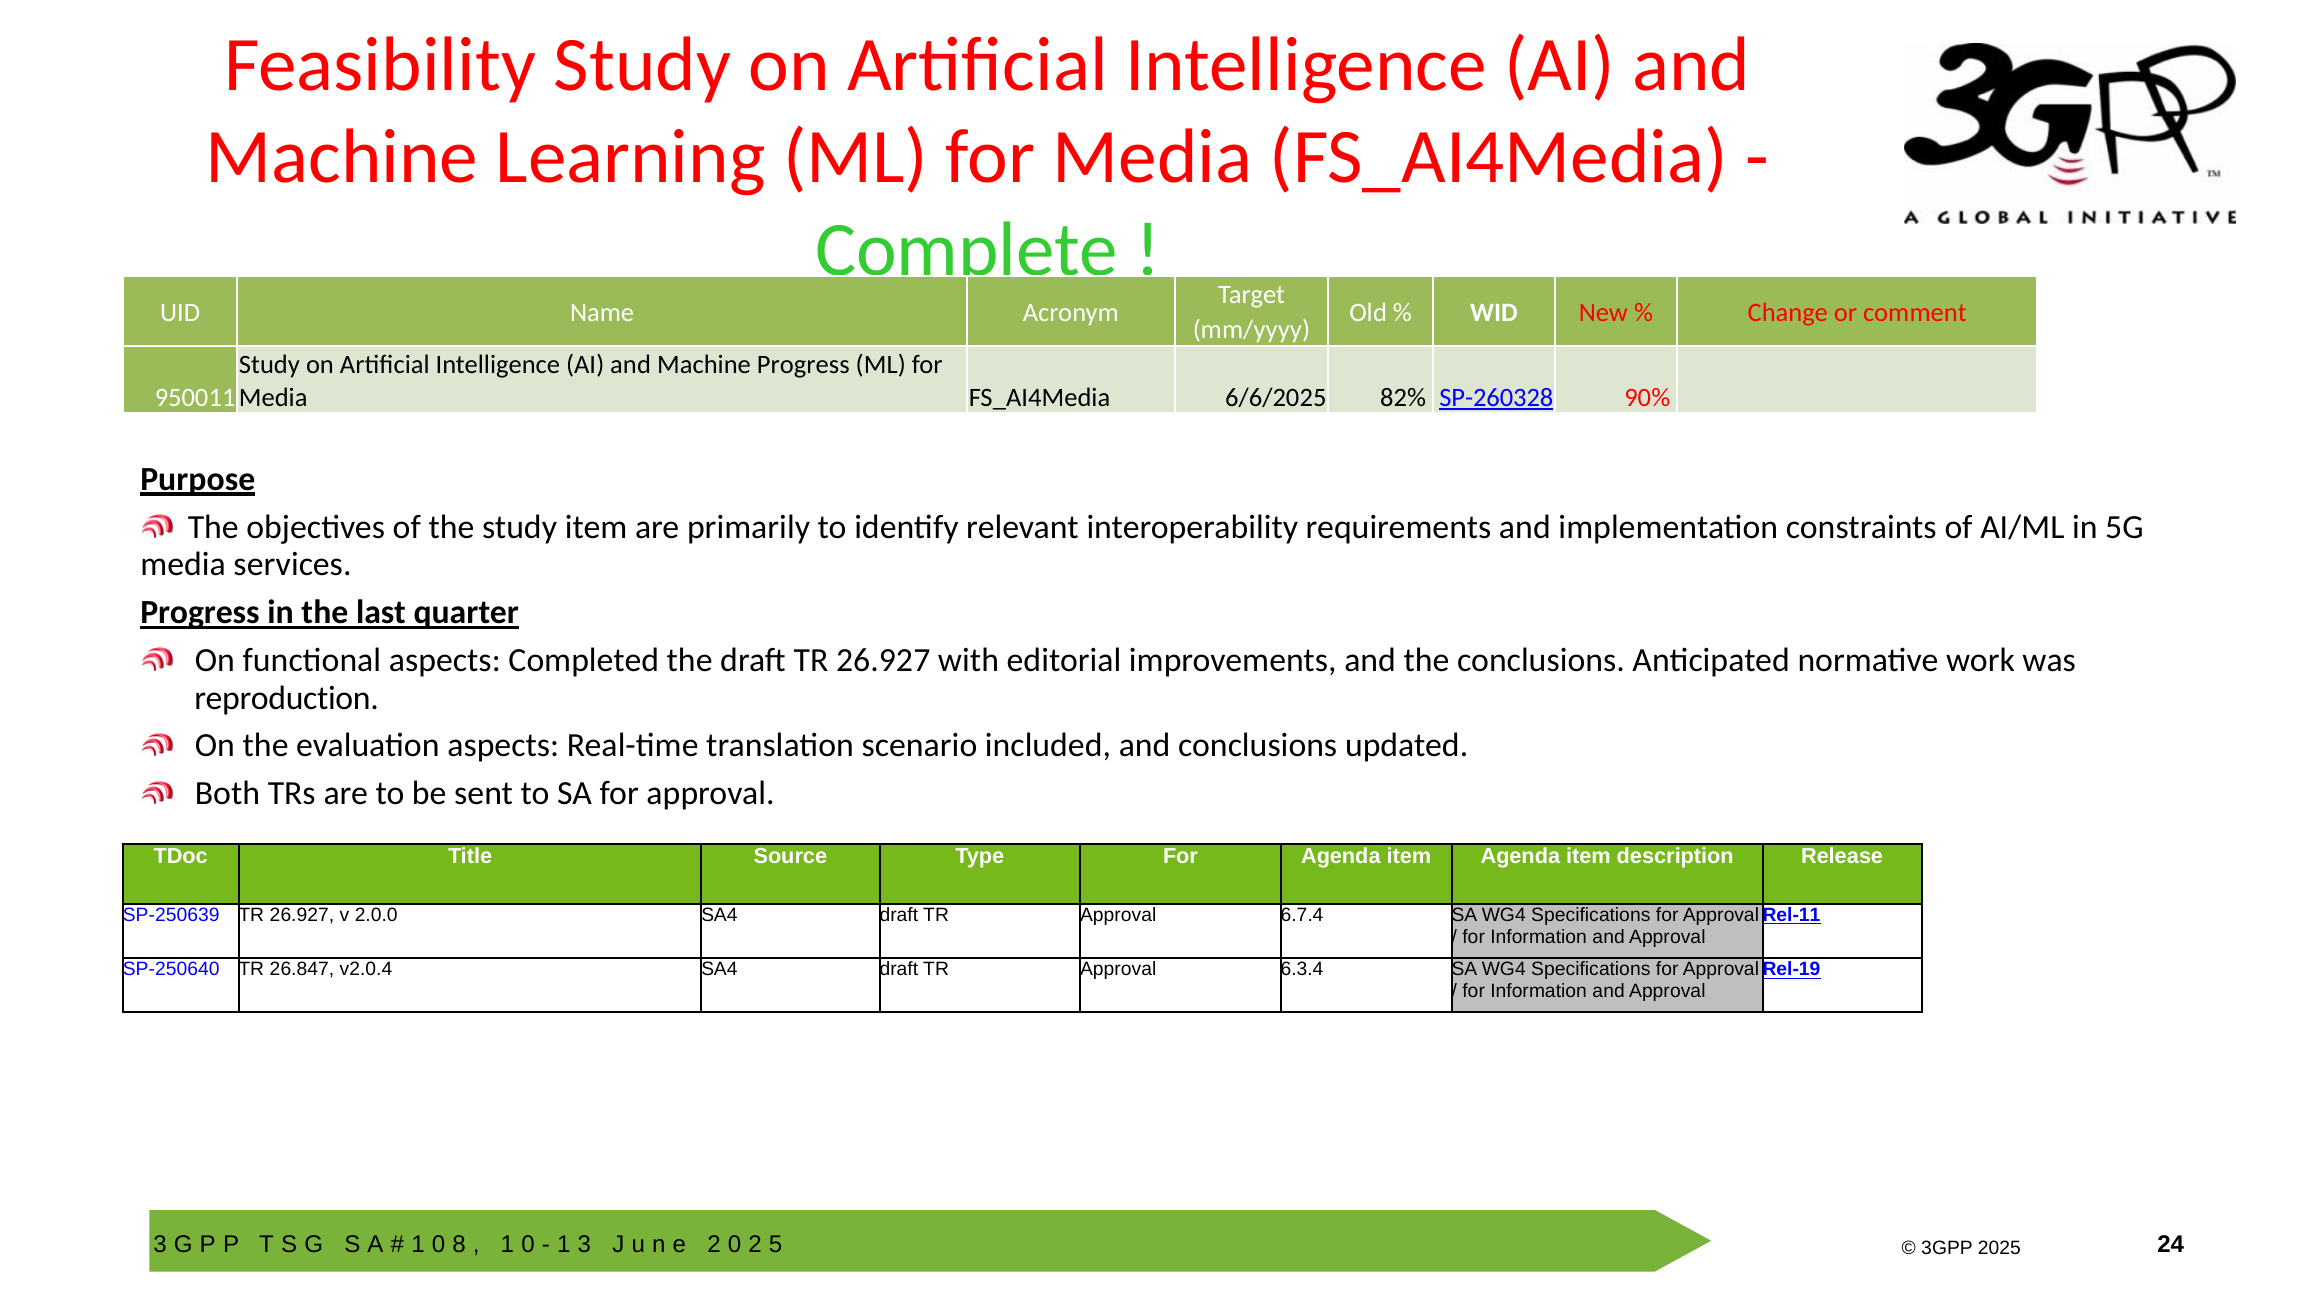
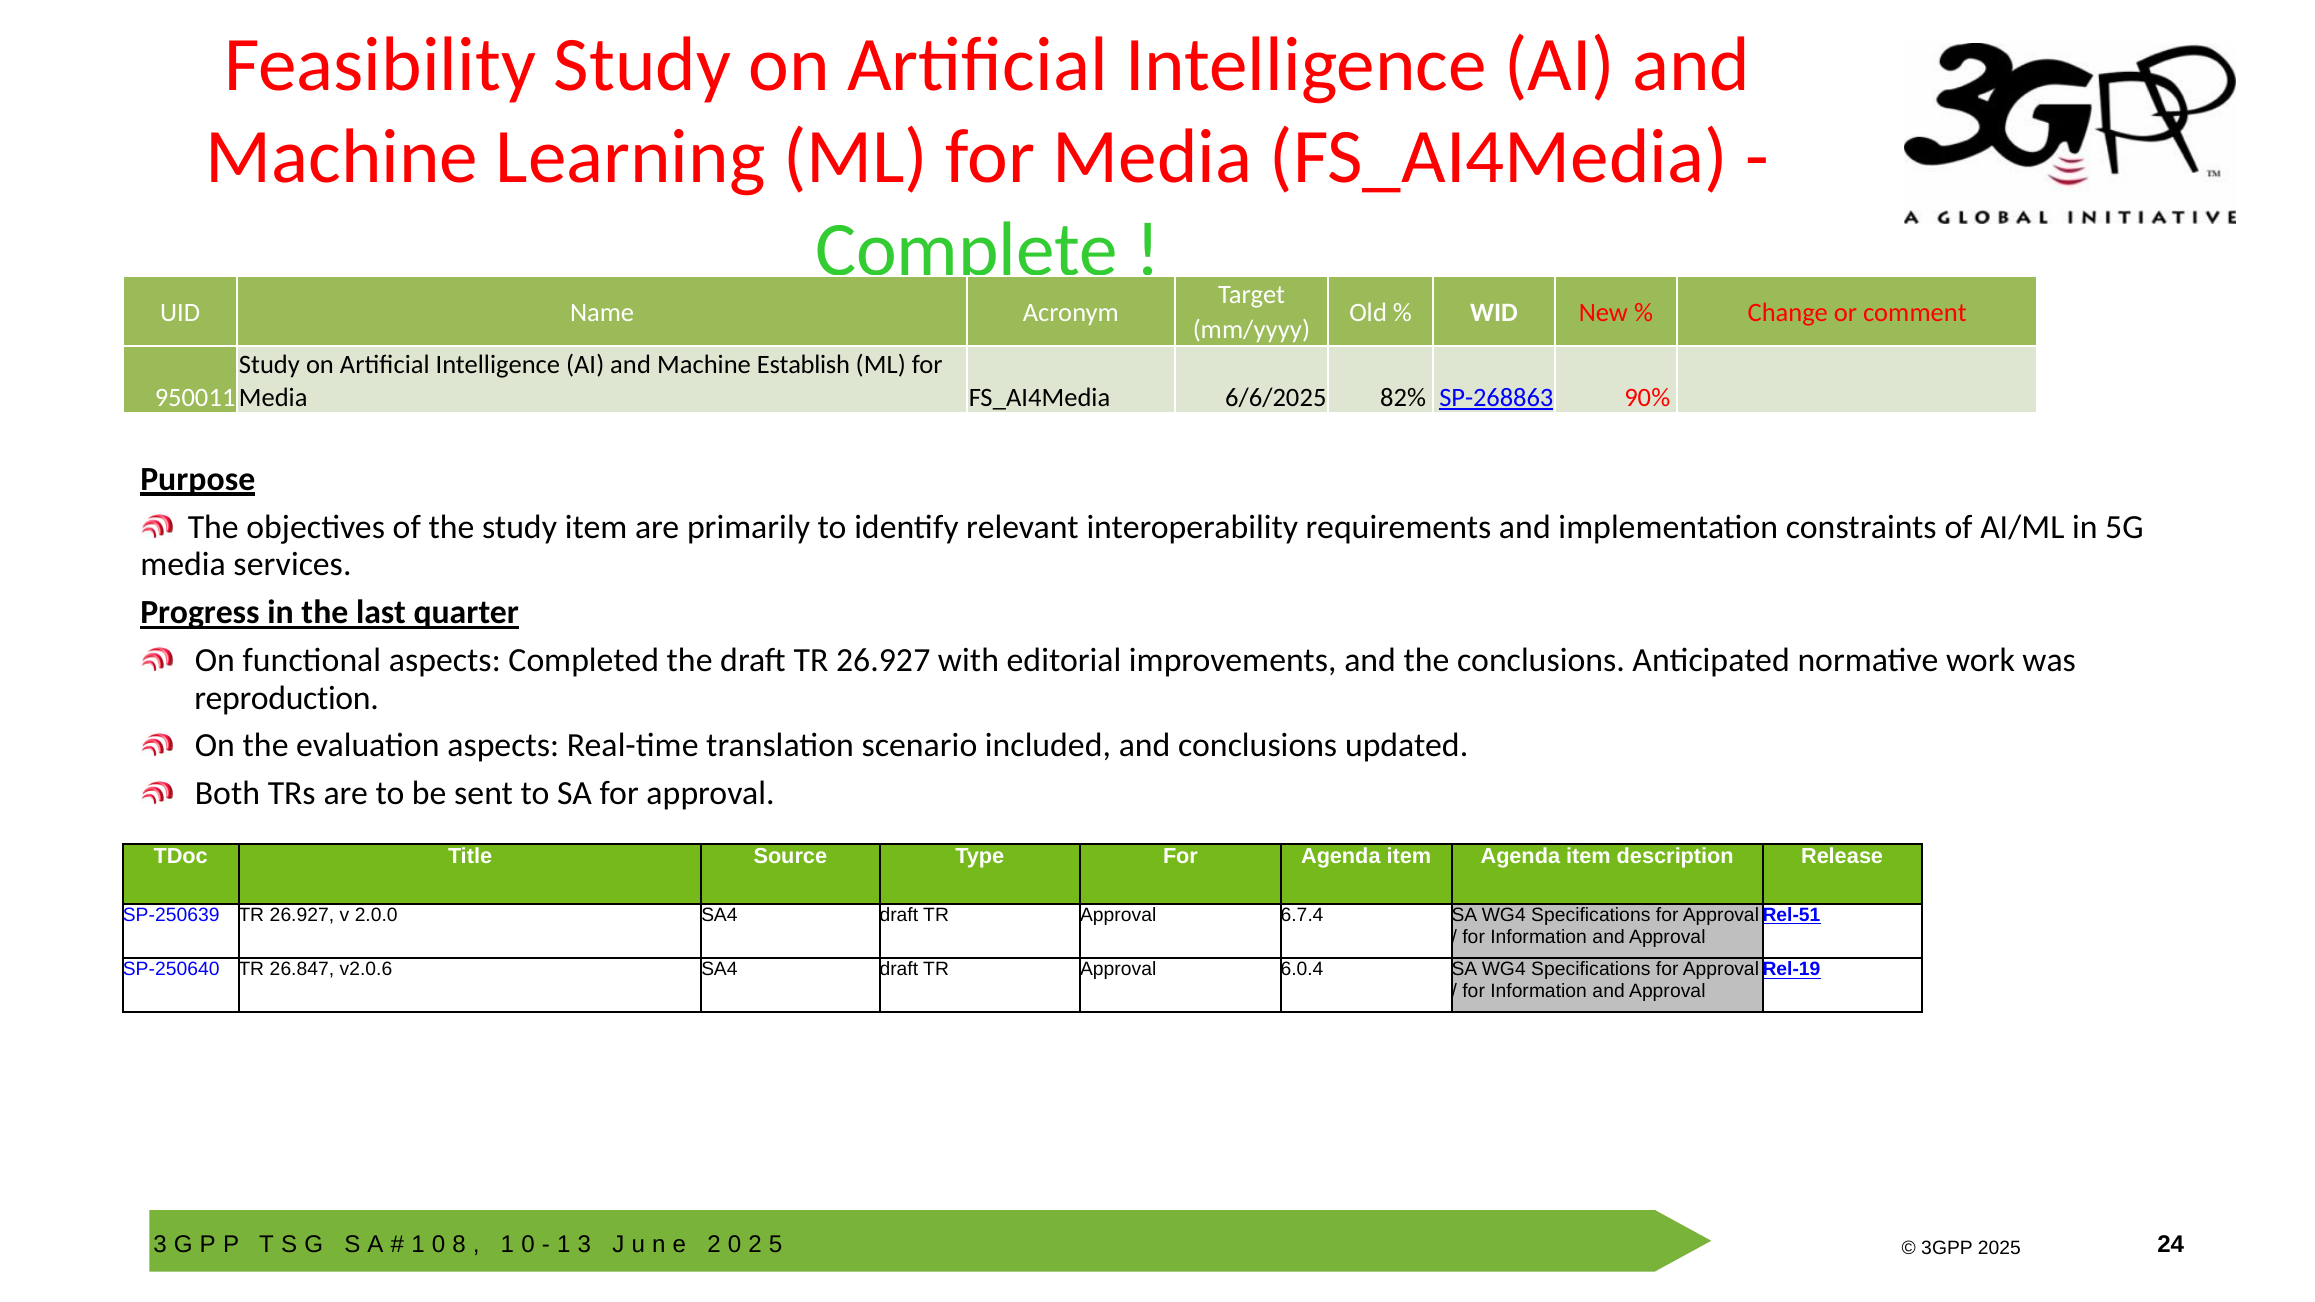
Machine Progress: Progress -> Establish (803, 365)
SP-260328: SP-260328 -> SP-268863 (1496, 397)
Rel-11: Rel-11 -> Rel-51 (1791, 915)
v2.0.4: v2.0.4 -> v2.0.6 (366, 970)
6.3.4: 6.3.4 -> 6.0.4 (1302, 970)
